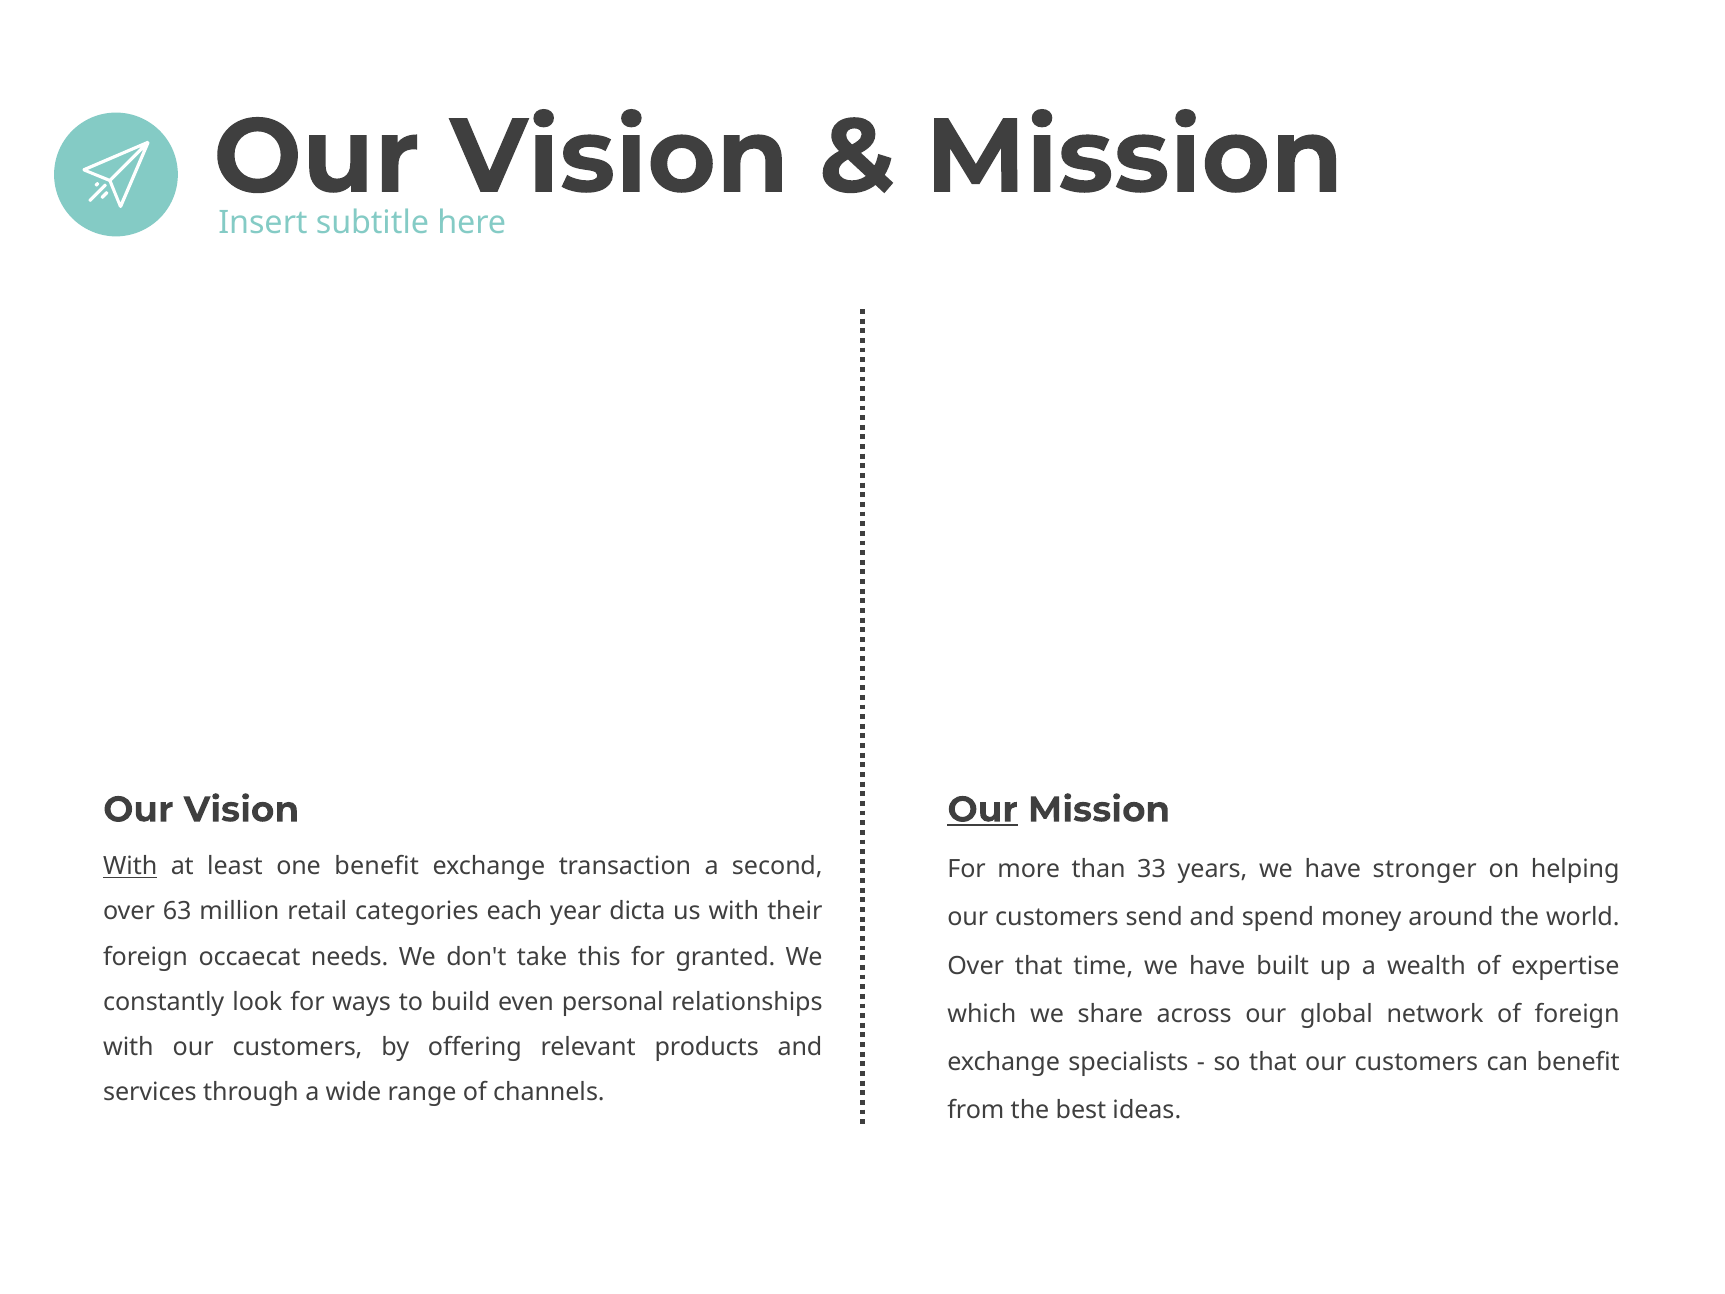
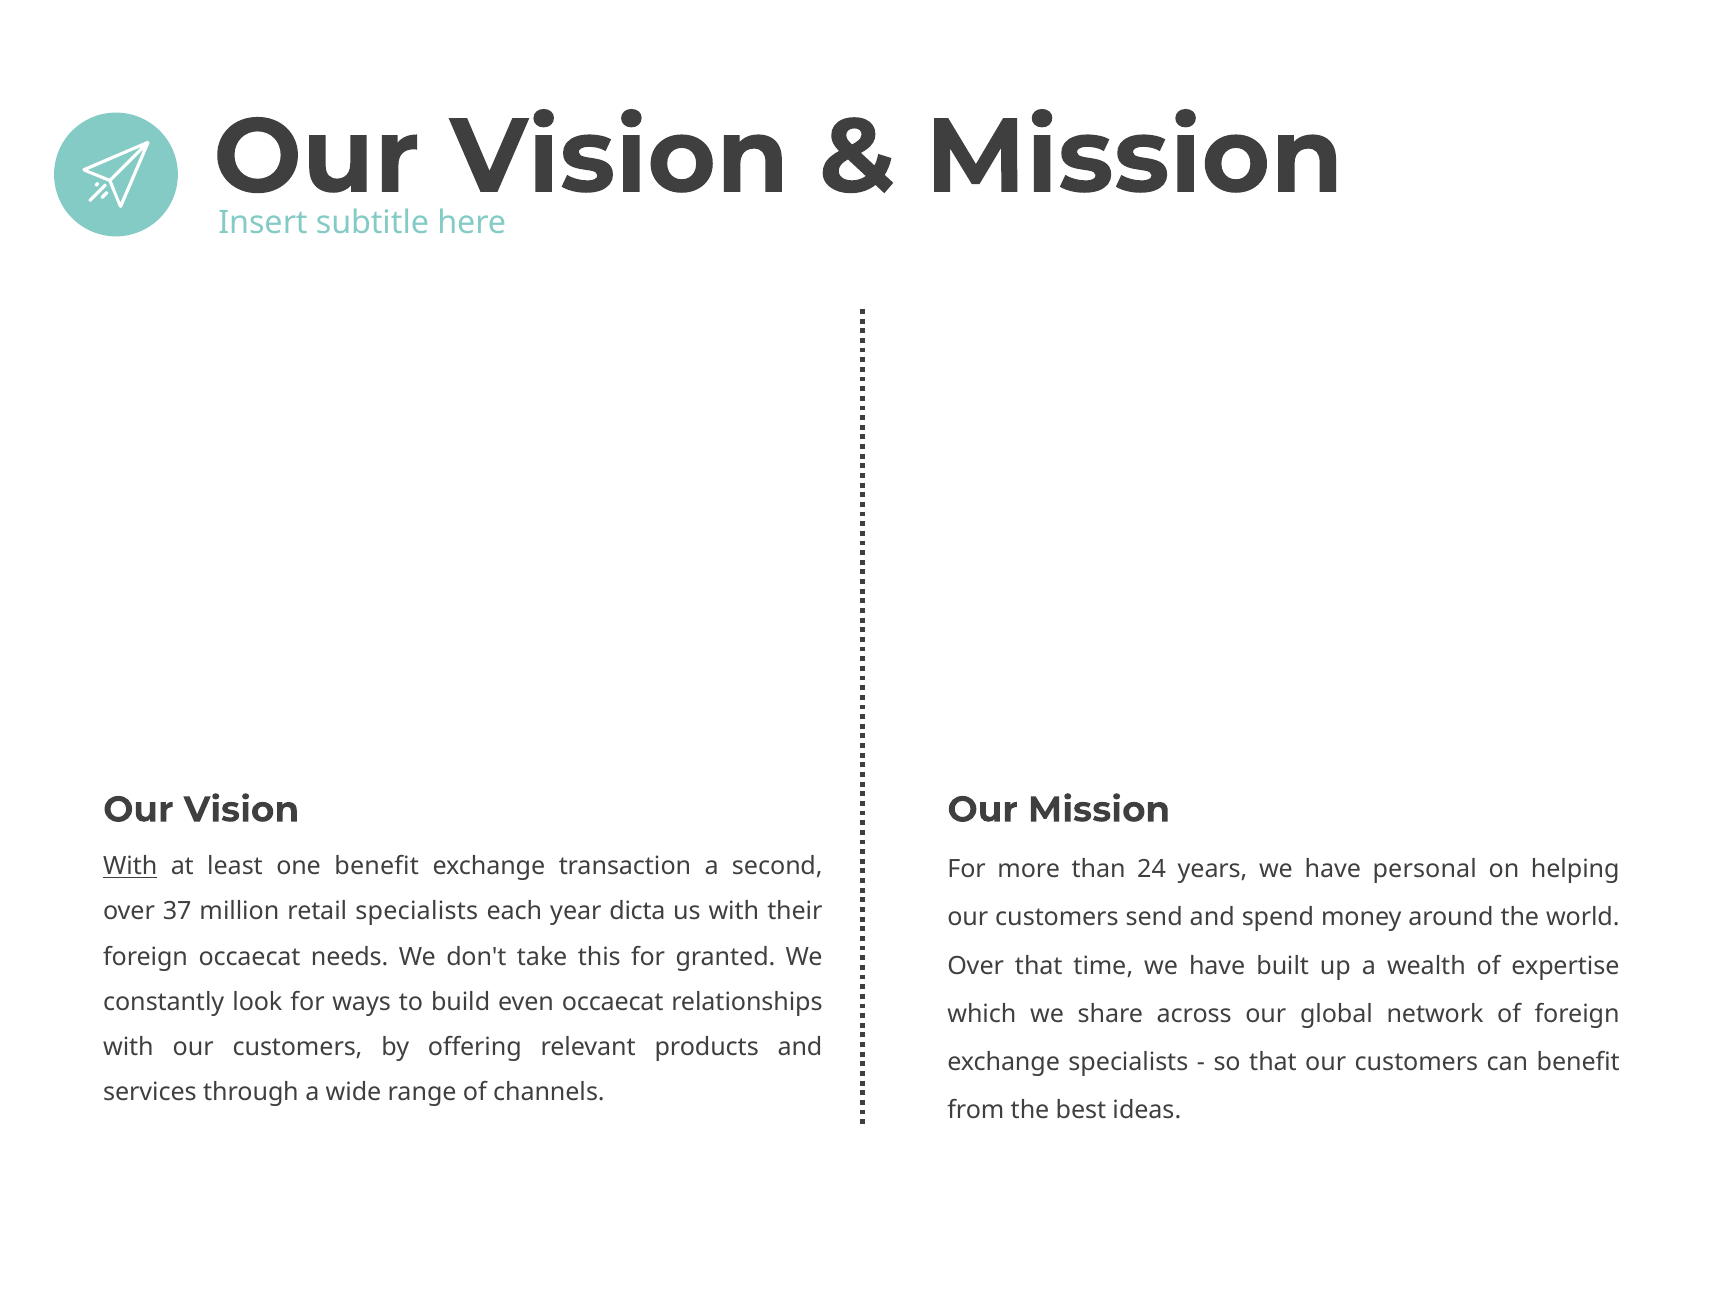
Our underline: present -> none (983, 809)
33: 33 -> 24 (1152, 869)
stronger: stronger -> personal (1425, 869)
63: 63 -> 37 (177, 912)
retail categories: categories -> specialists (417, 912)
even personal: personal -> occaecat (613, 1002)
